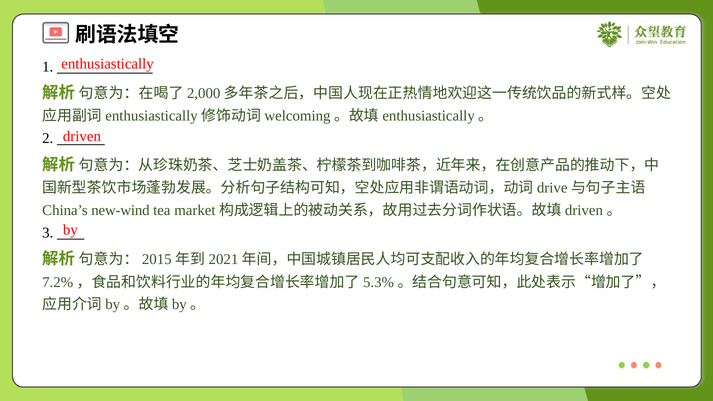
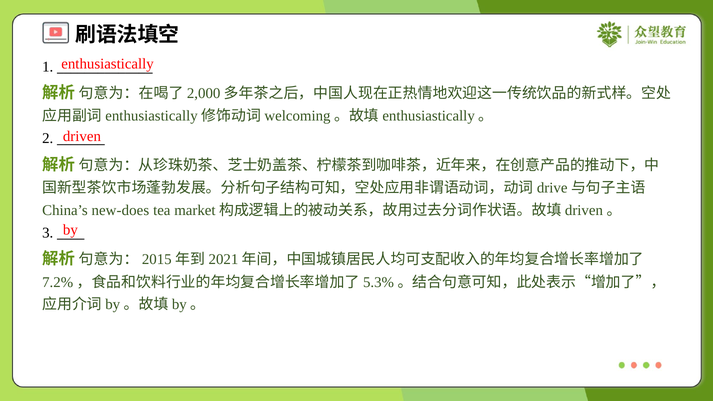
new-wind: new-wind -> new-does (120, 210)
